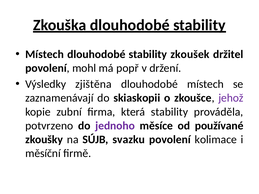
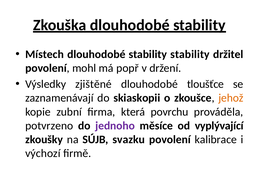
stability zkoušek: zkoušek -> stability (190, 54)
zjištěna: zjištěna -> zjištěné (93, 84)
dlouhodobé místech: místech -> tloušťce (205, 84)
jehož colour: purple -> orange (231, 98)
která stability: stability -> povrchu (170, 112)
používané: používané -> vyplývající (219, 126)
kolimace: kolimace -> kalibrace (216, 140)
měsíční: měsíční -> výchozí (43, 153)
